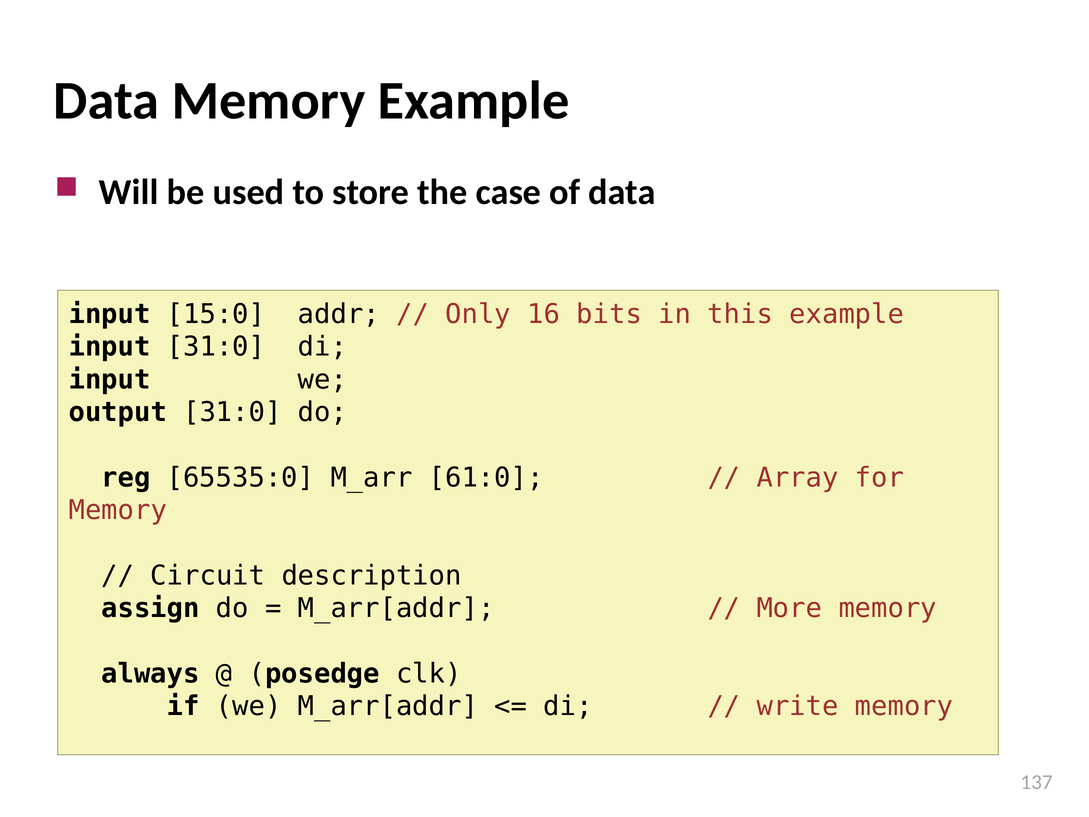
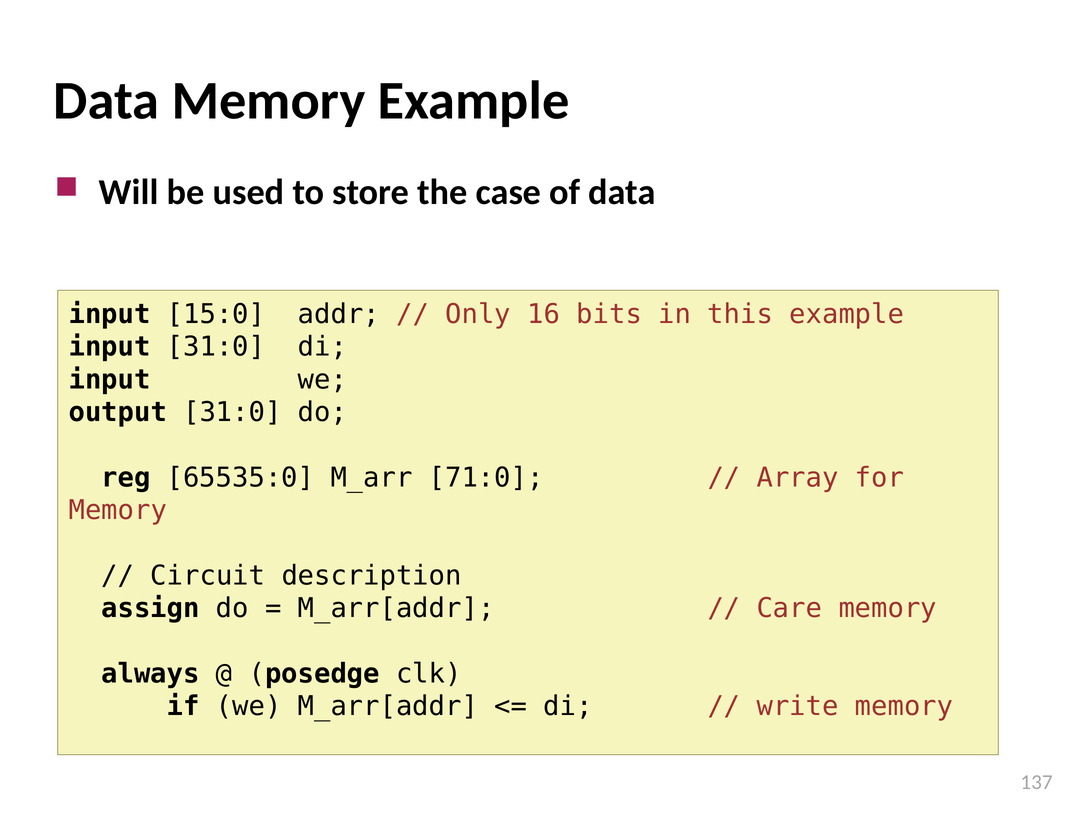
61:0: 61:0 -> 71:0 (486, 477)
More: More -> Care (789, 608)
